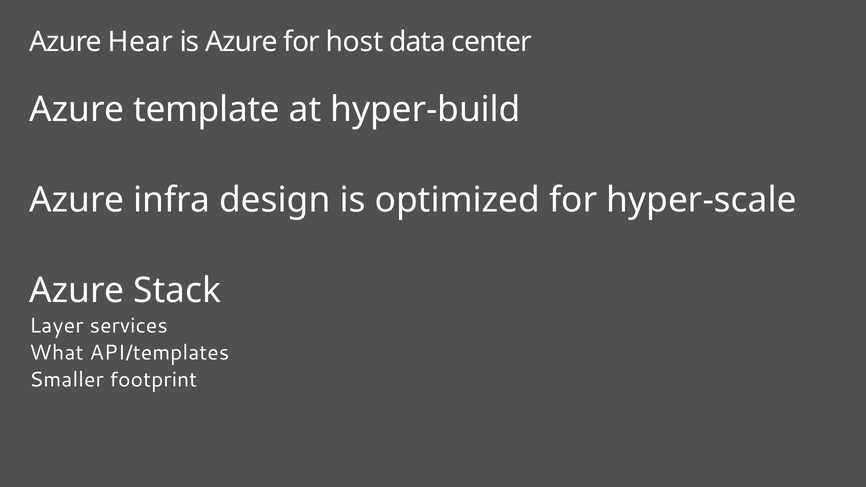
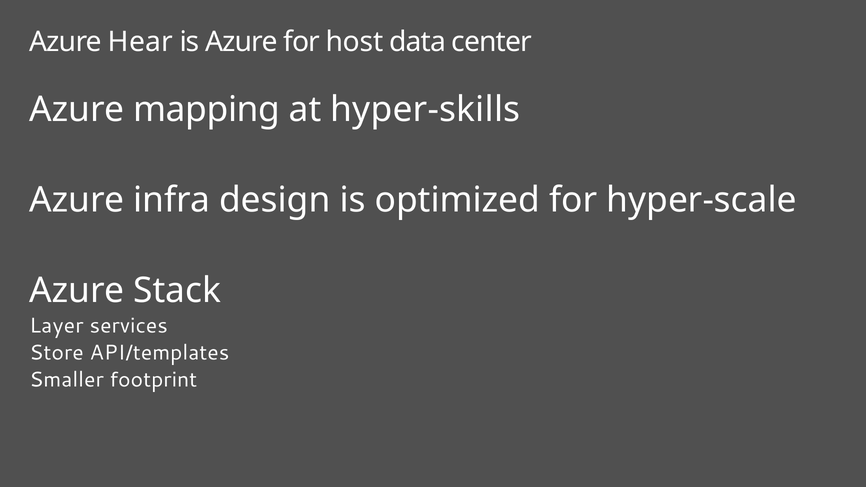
template: template -> mapping (207, 110)
hyper-build: hyper-build -> hyper-skills (425, 110)
What: What -> Store (57, 353)
